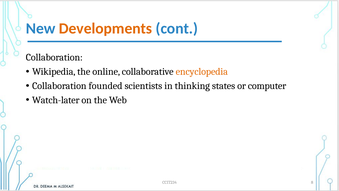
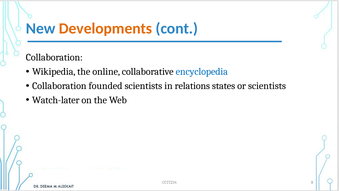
encyclopedia colour: orange -> blue (202, 72)
thinking: thinking -> relations (192, 86)
or computer: computer -> scientists (267, 86)
